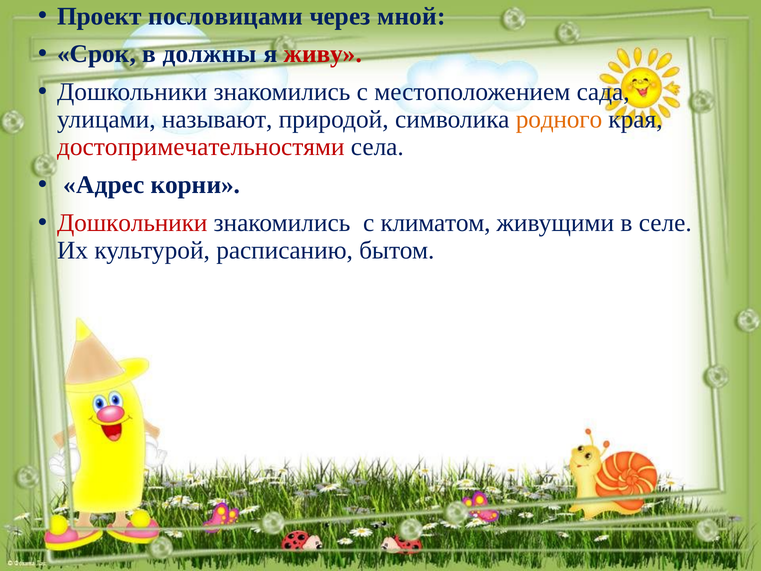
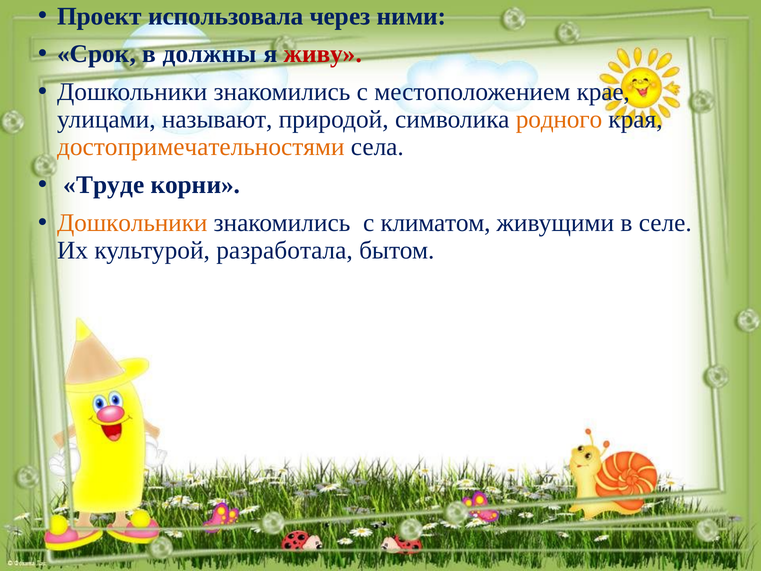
пословицами: пословицами -> использовала (226, 16)
мной: мной -> ними (412, 16)
сада: сада -> крае (603, 92)
достопримечательностями colour: red -> orange (201, 147)
Адрес: Адрес -> Труде (104, 185)
Дошкольники colour: red -> orange (132, 223)
расписанию: расписанию -> разработала (285, 250)
